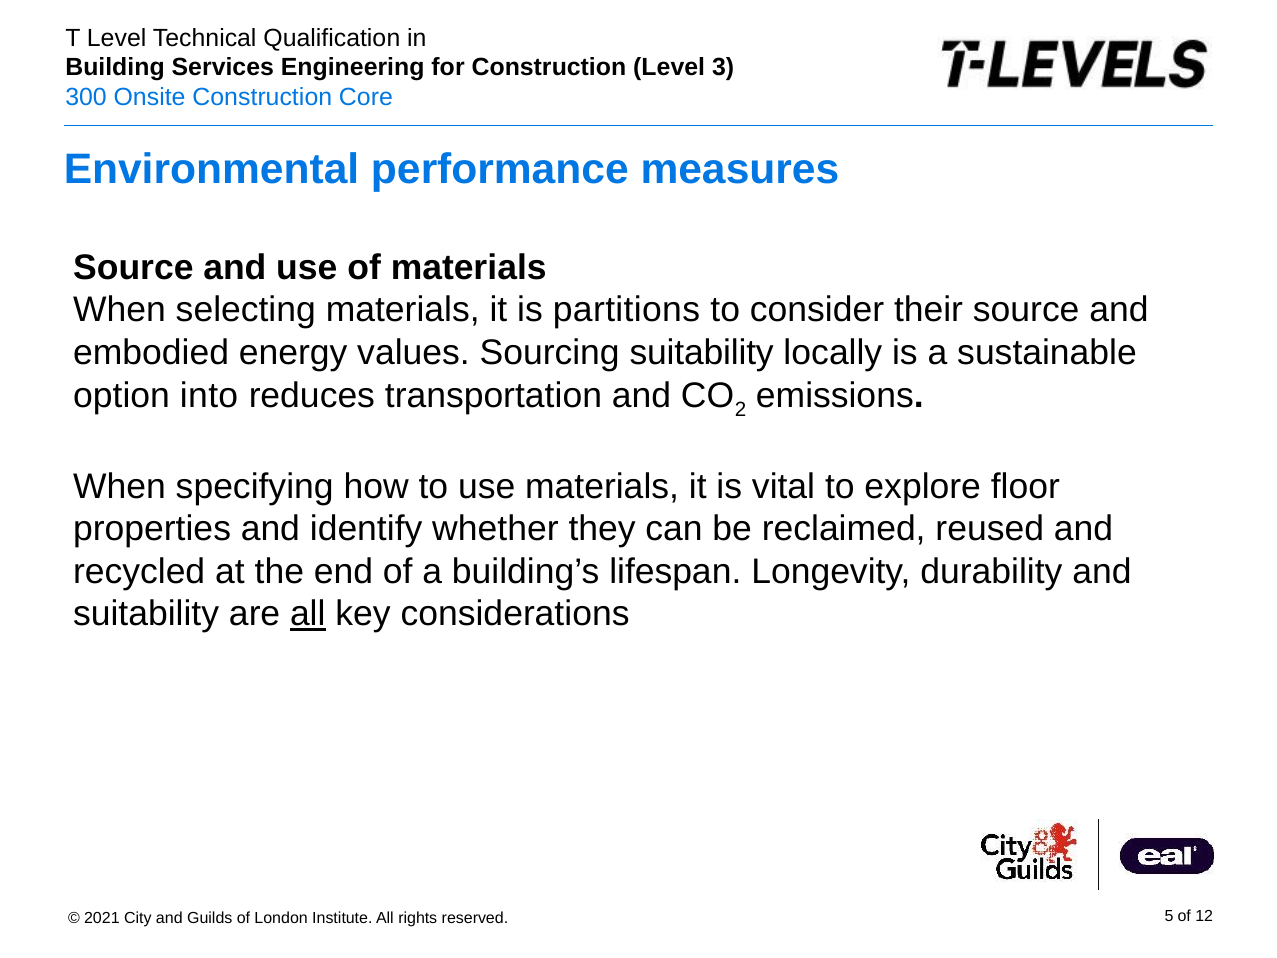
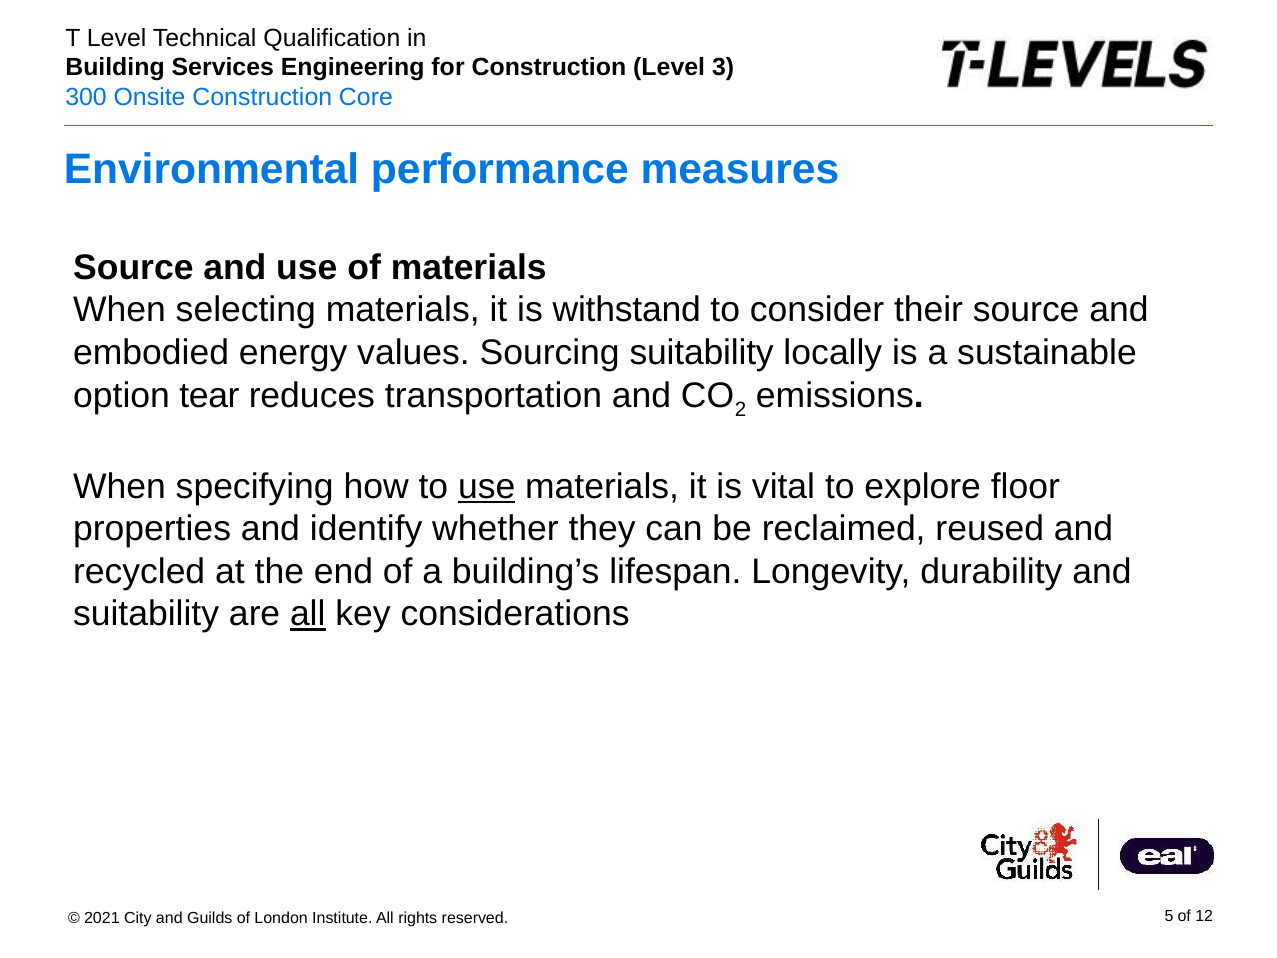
partitions: partitions -> withstand (627, 310)
into: into -> tear (209, 395)
use underline: none -> present (487, 486)
